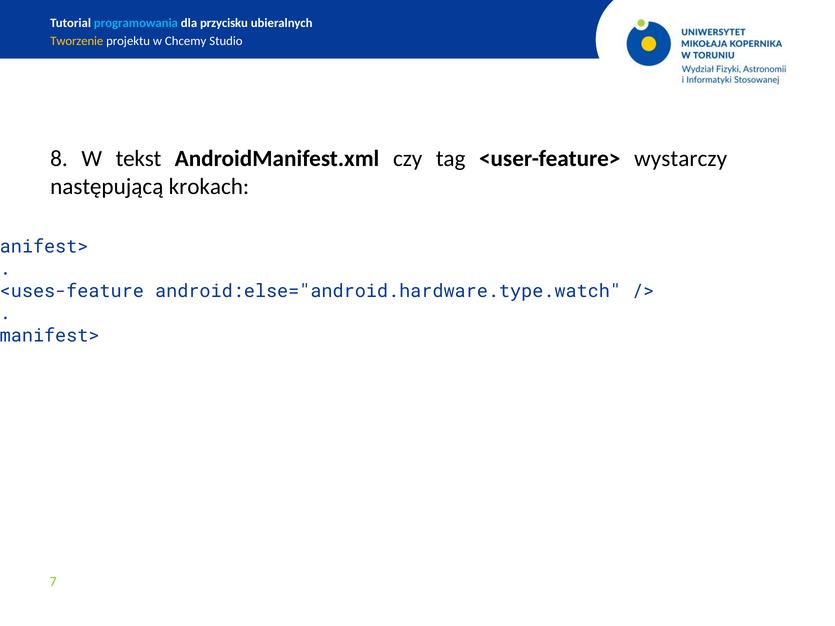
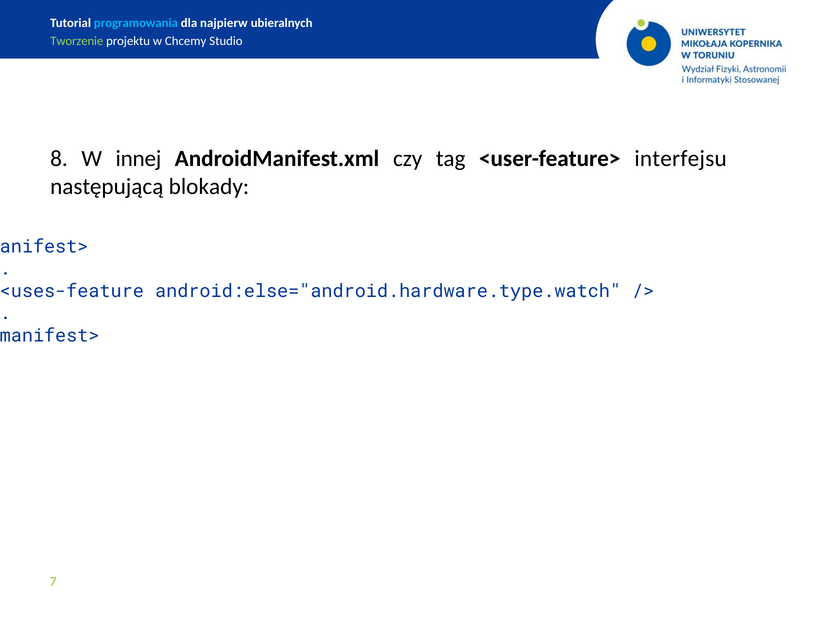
przycisku: przycisku -> najpierw (224, 23)
Tworzenie colour: yellow -> light green (77, 41)
tekst: tekst -> innej (138, 159)
wystarczy: wystarczy -> interfejsu (681, 159)
krokach: krokach -> blokady (209, 187)
